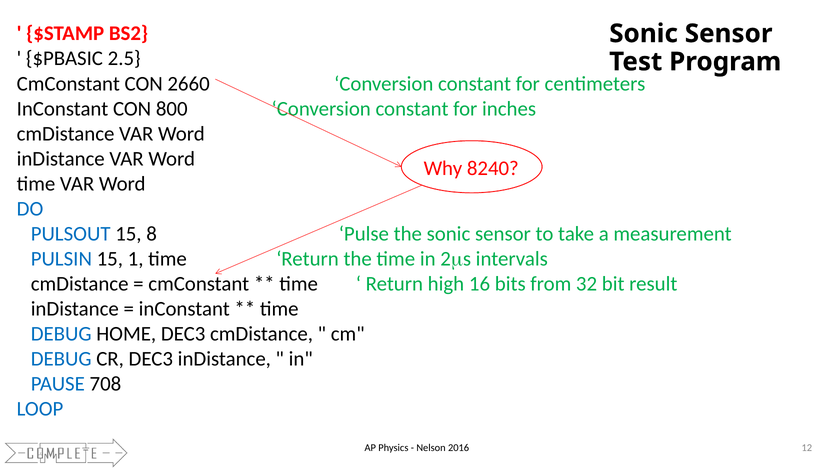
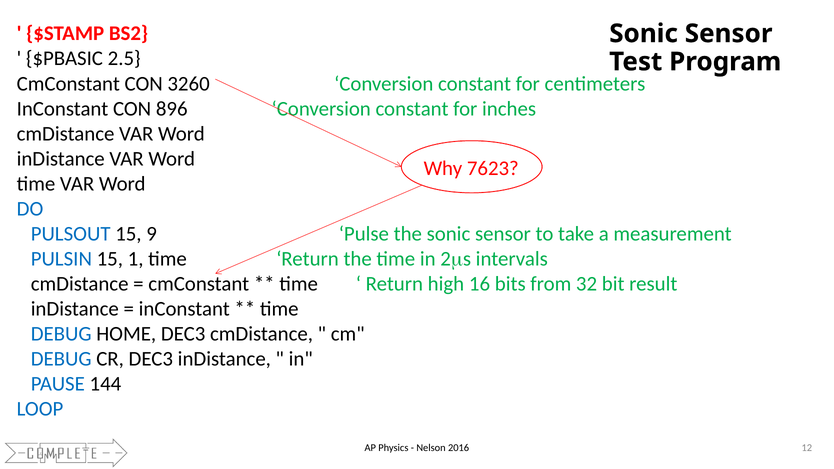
2660: 2660 -> 3260 (189, 84)
800: 800 -> 896 (172, 109)
8240: 8240 -> 7623 (493, 168)
8: 8 -> 9 (152, 234)
708: 708 -> 144 (105, 384)
